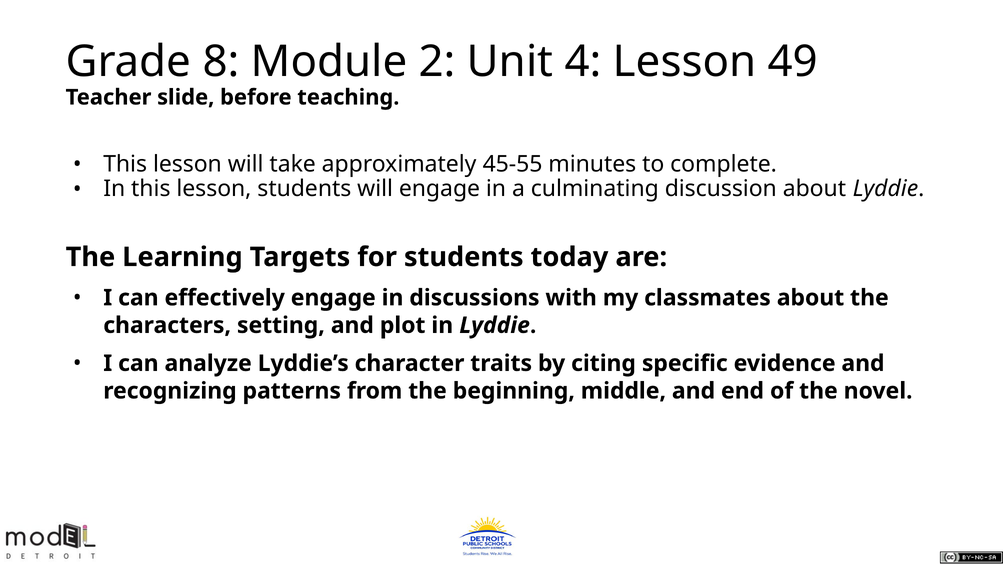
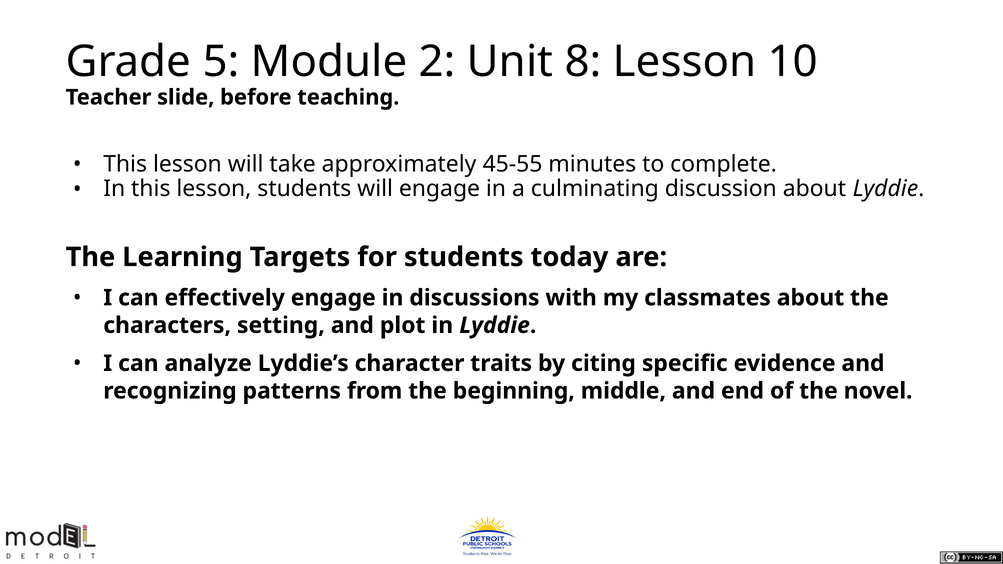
8: 8 -> 5 (221, 62)
4: 4 -> 8 (583, 62)
49: 49 -> 10 (793, 62)
